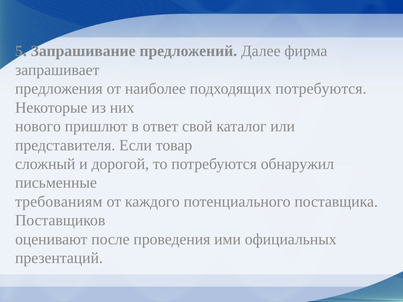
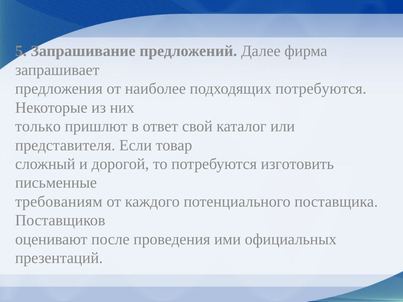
нового: нового -> только (38, 126)
обнаружил: обнаружил -> изготовить (297, 164)
